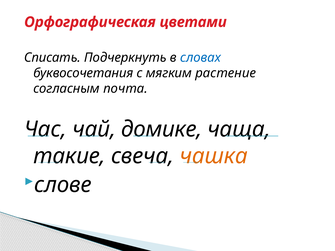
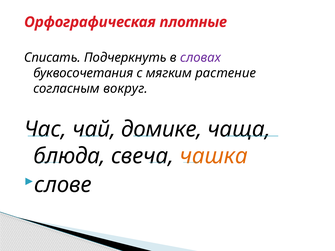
цветами: цветами -> плотные (193, 22)
словах colour: blue -> purple (200, 58)
почта: почта -> вокруг (126, 89)
такие: такие -> блюда (69, 156)
